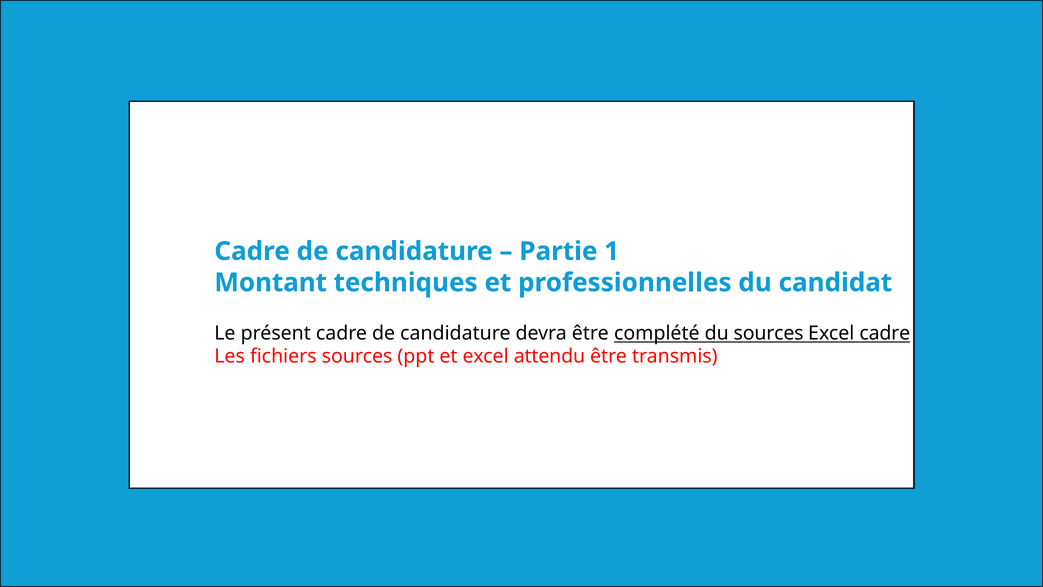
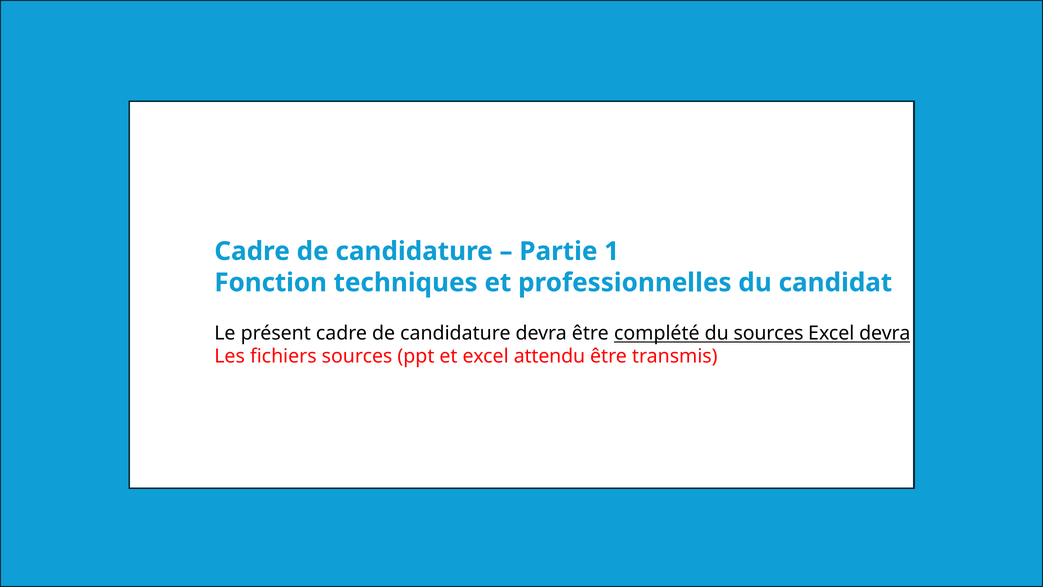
Montant: Montant -> Fonction (271, 282)
Excel cadre: cadre -> devra (885, 333)
